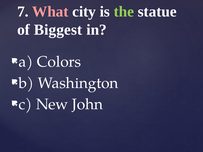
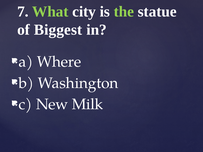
What colour: pink -> light green (50, 12)
Colors: Colors -> Where (59, 62)
John: John -> Milk (88, 104)
